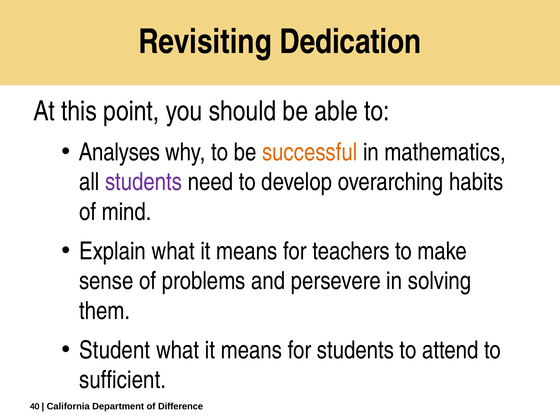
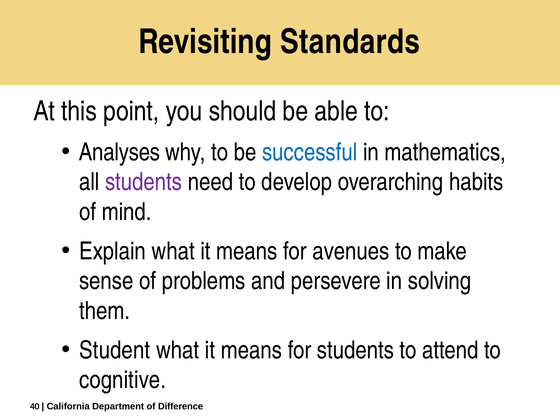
Dedication: Dedication -> Standards (350, 42)
successful colour: orange -> blue (310, 152)
teachers: teachers -> avenues (351, 251)
sufficient: sufficient -> cognitive (123, 380)
